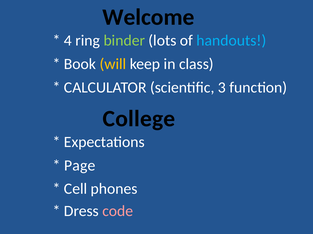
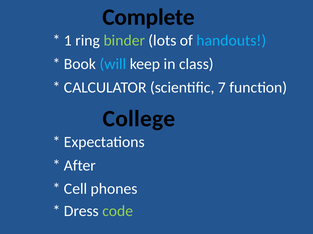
Welcome: Welcome -> Complete (149, 17)
4: 4 -> 1 (68, 41)
will colour: yellow -> light blue (113, 64)
3: 3 -> 7 (222, 88)
Page: Page -> After (80, 166)
code colour: pink -> light green (118, 212)
